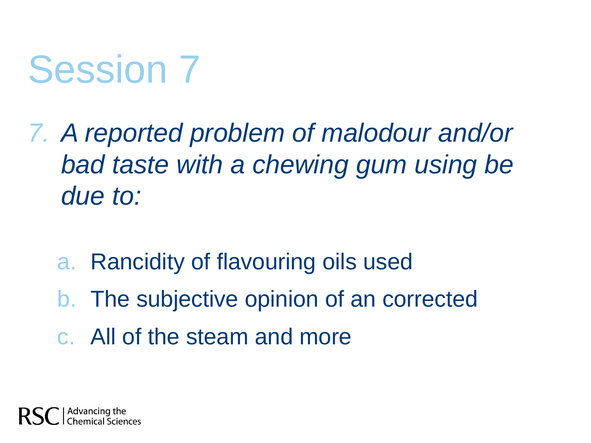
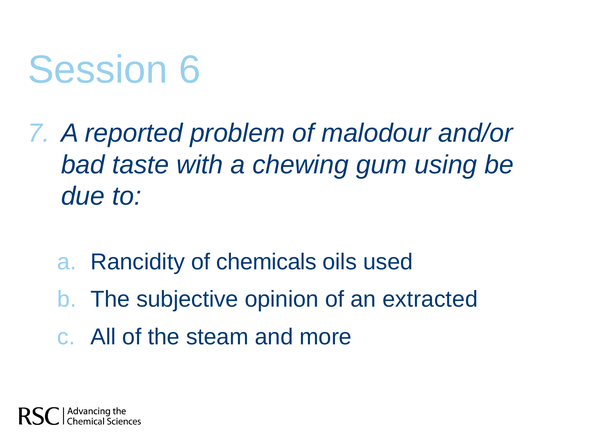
Session 7: 7 -> 6 (190, 70)
flavouring: flavouring -> chemicals (266, 262)
corrected: corrected -> extracted (430, 300)
